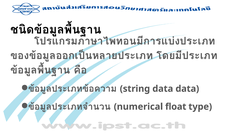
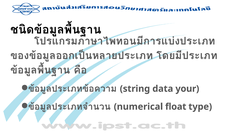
data data: data -> your (187, 89)
